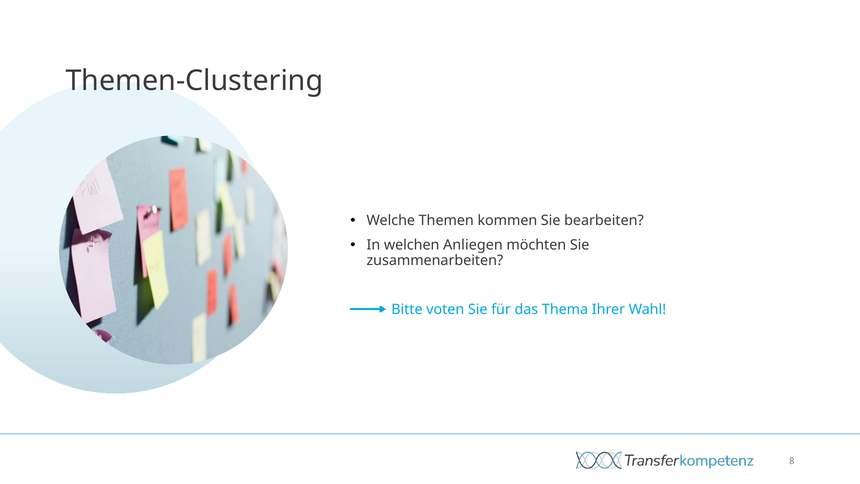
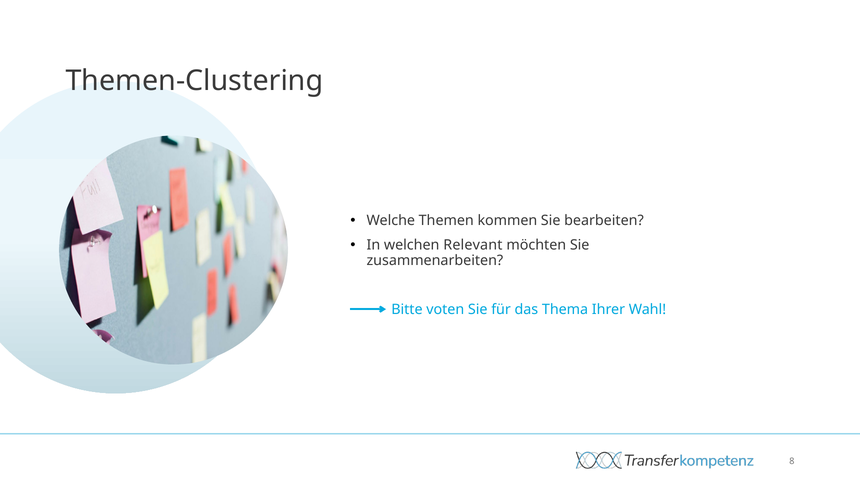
Anliegen: Anliegen -> Relevant (473, 245)
